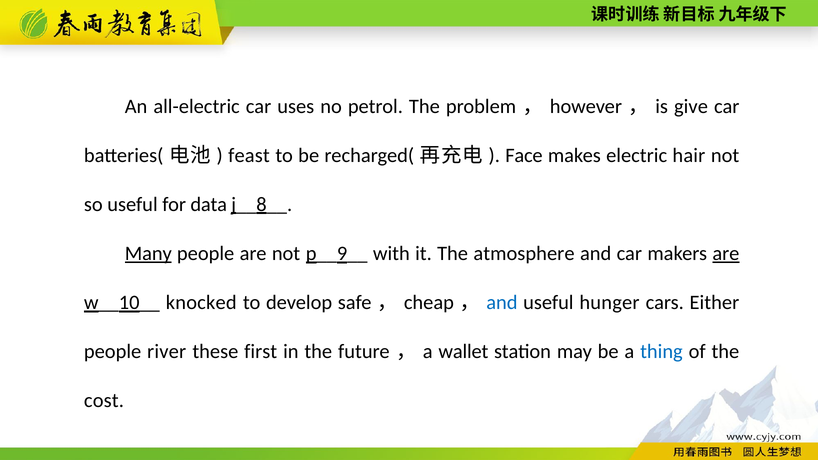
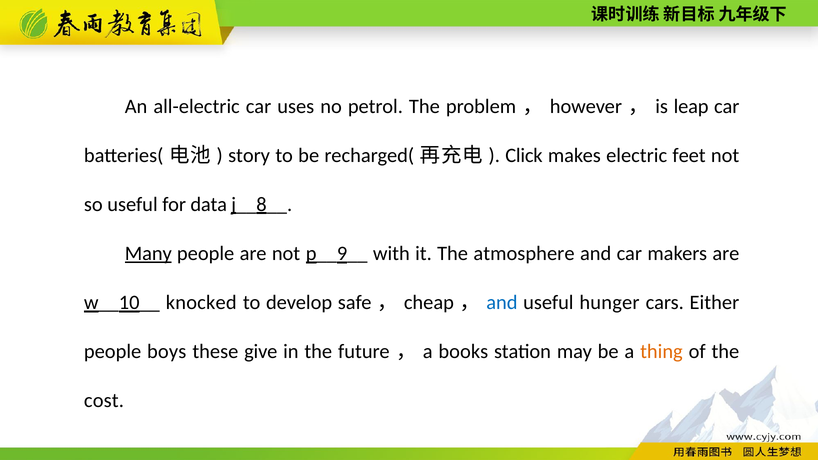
give: give -> leap (691, 106)
feast: feast -> story (249, 155)
Face: Face -> Click (524, 155)
hair: hair -> feet (689, 155)
are underline: present -> none (726, 254)
river: river -> boys (167, 352)
first: first -> give (261, 352)
wallet: wallet -> books (463, 352)
thing colour: blue -> orange (661, 352)
